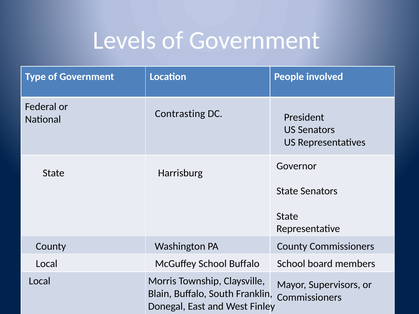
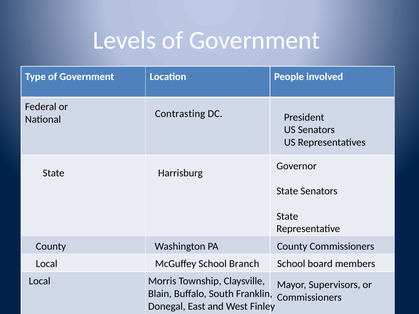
School Buffalo: Buffalo -> Branch (244, 264)
